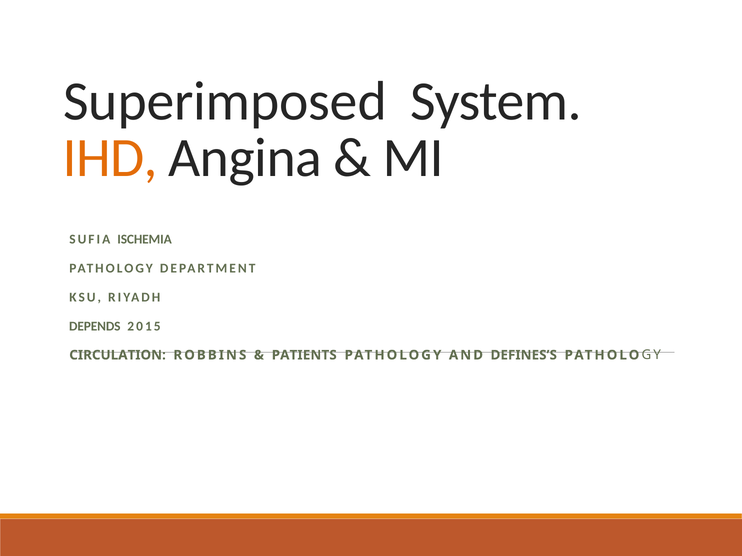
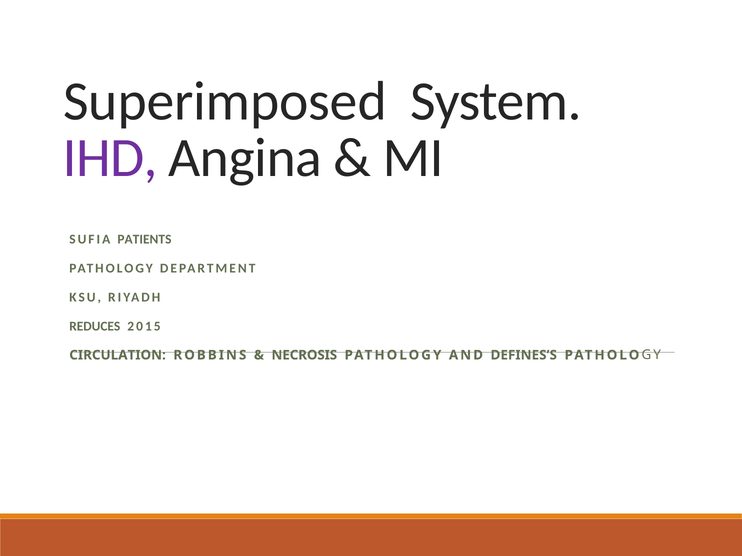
IHD colour: orange -> purple (110, 158)
ISCHEMIA: ISCHEMIA -> PATIENTS (144, 240)
DEPENDS: DEPENDS -> REDUCES (95, 326)
PATIENTS: PATIENTS -> NECROSIS (304, 355)
